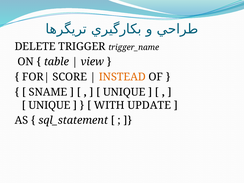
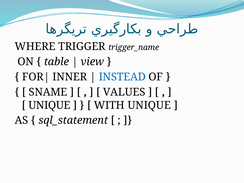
DELETE: DELETE -> WHERE (35, 47)
SCORE: SCORE -> INNER (70, 77)
INSTEAD colour: orange -> blue (122, 77)
UNIQUE: UNIQUE -> VALUES (124, 92)
WITH UPDATE: UPDATE -> UNIQUE (149, 105)
